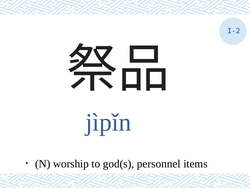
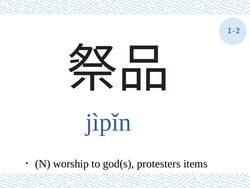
personnel: personnel -> protesters (159, 163)
